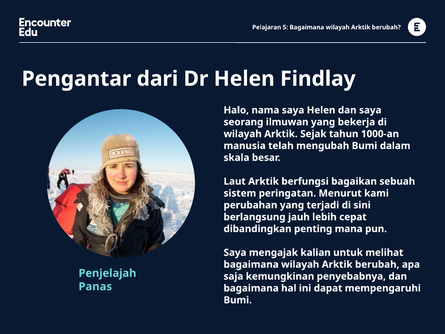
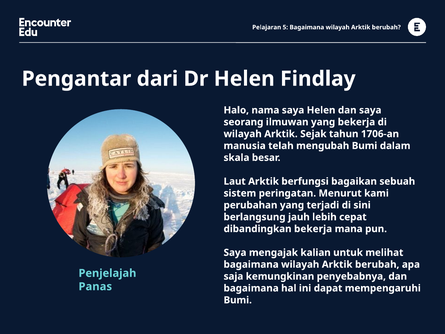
1000-an: 1000-an -> 1706-an (380, 134)
dibandingkan penting: penting -> bekerja (313, 229)
